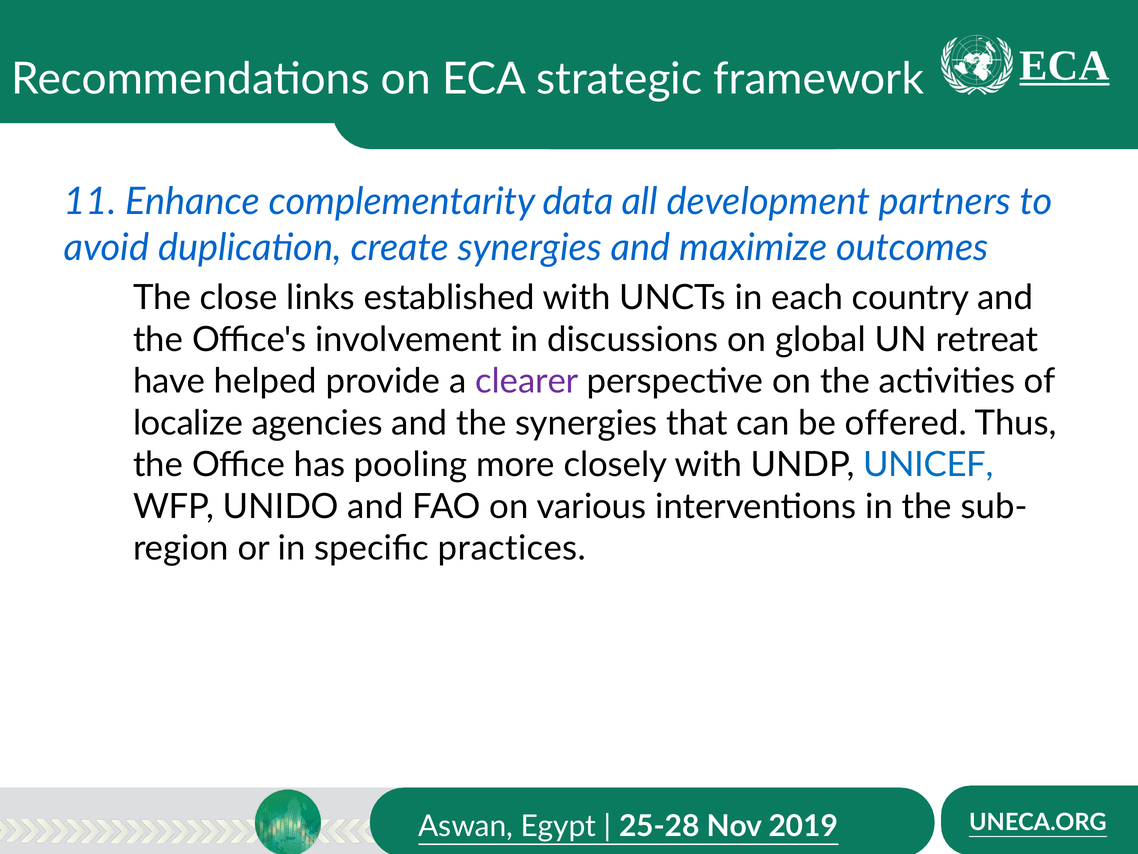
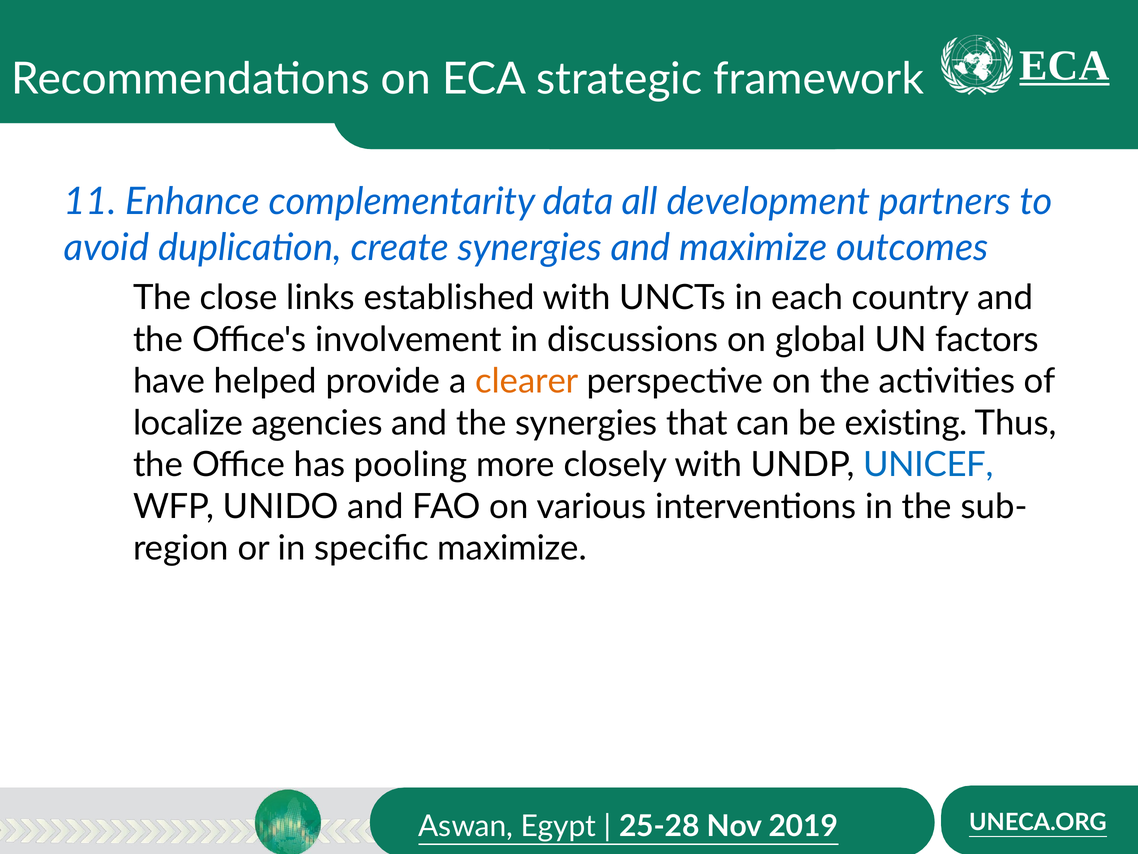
retreat: retreat -> factors (987, 339)
clearer colour: purple -> orange (527, 381)
offered: offered -> existing (906, 423)
specific practices: practices -> maximize (512, 548)
